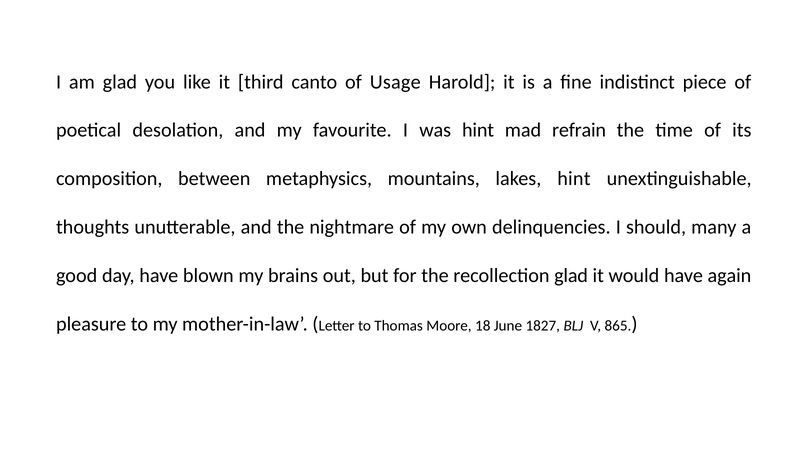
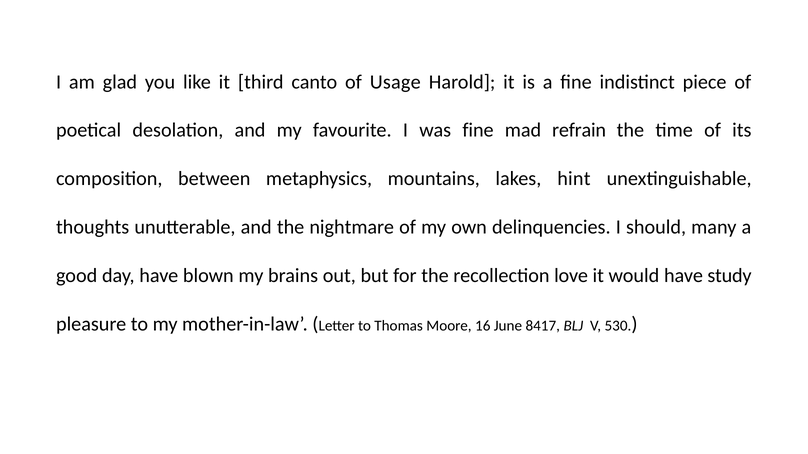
was hint: hint -> fine (478, 130)
recollection glad: glad -> love (571, 276)
again: again -> study (729, 276)
18: 18 -> 16 (483, 326)
1827: 1827 -> 8417 (543, 326)
865: 865 -> 530 (618, 326)
